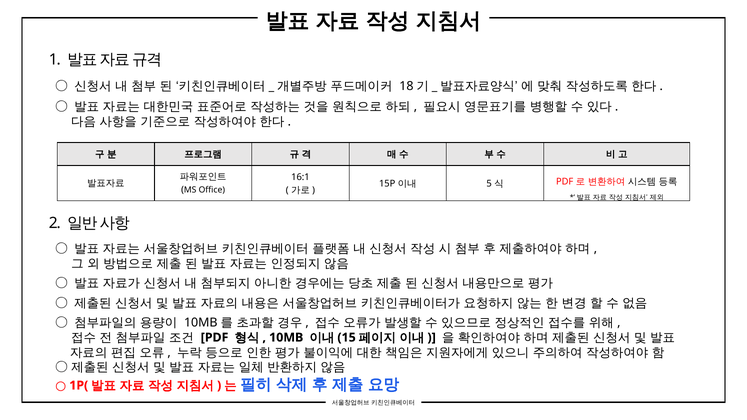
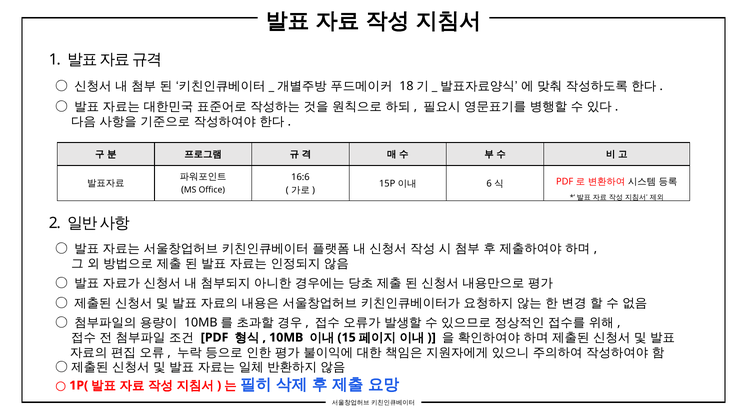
16:1: 16:1 -> 16:6 (300, 177)
5: 5 -> 6 (489, 184)
